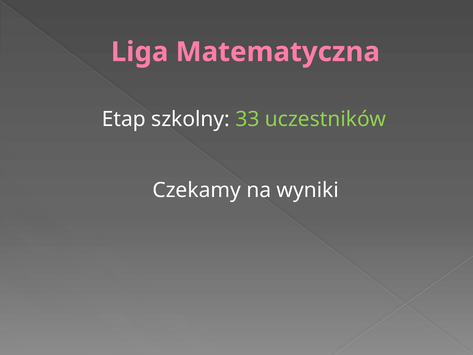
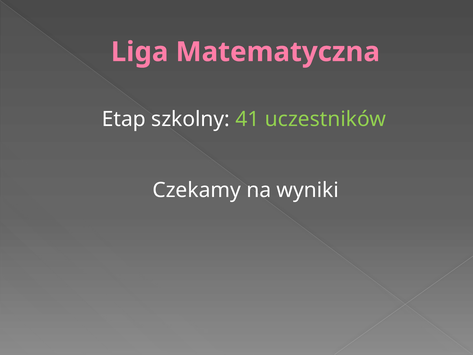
33: 33 -> 41 (248, 119)
